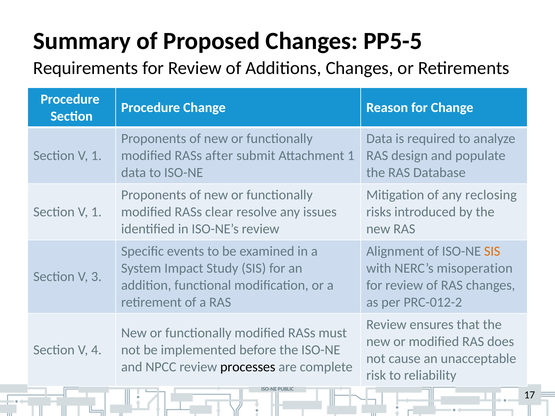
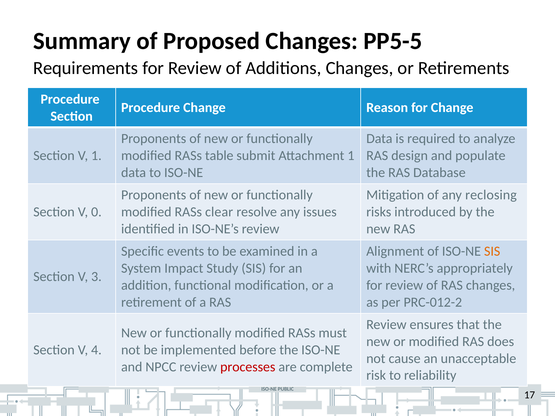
after: after -> table (219, 156)
1: 1 -> 0 (96, 212)
misoperation: misoperation -> appropriately (475, 268)
processes colour: black -> red (248, 367)
